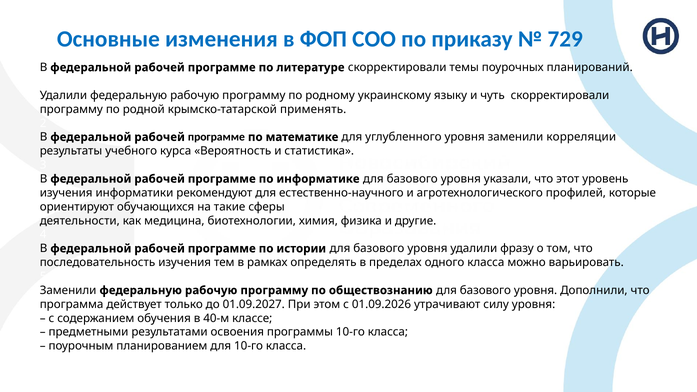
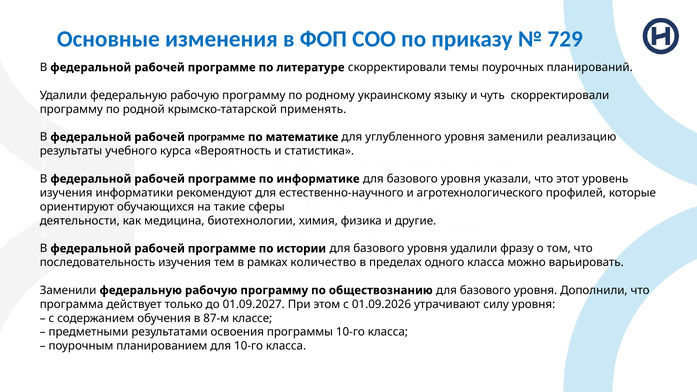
корреляции: корреляции -> реализацию (581, 137)
определять: определять -> количество (323, 263)
40-м: 40-м -> 87-м (216, 318)
